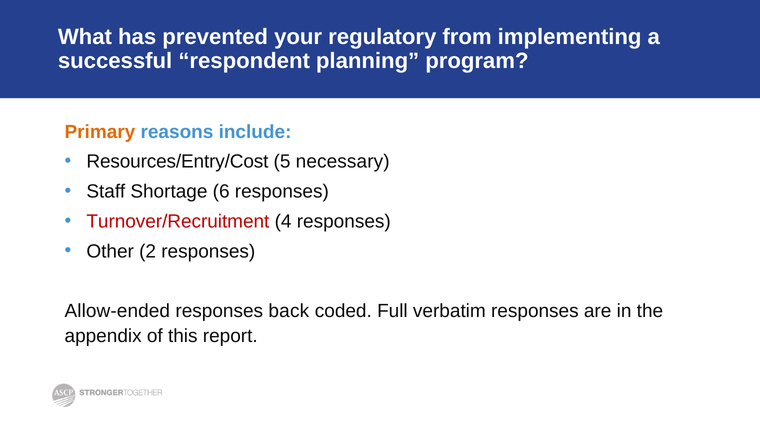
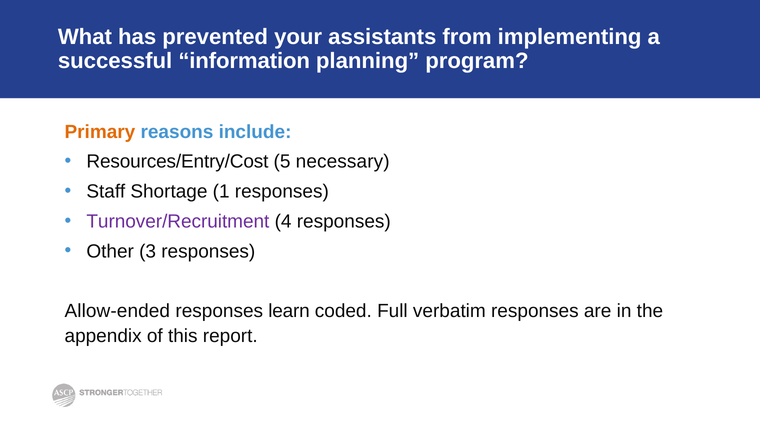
regulatory: regulatory -> assistants (382, 37)
respondent: respondent -> information (244, 61)
6: 6 -> 1 (221, 191)
Turnover/Recruitment colour: red -> purple (178, 221)
2: 2 -> 3 (148, 251)
back: back -> learn (289, 311)
